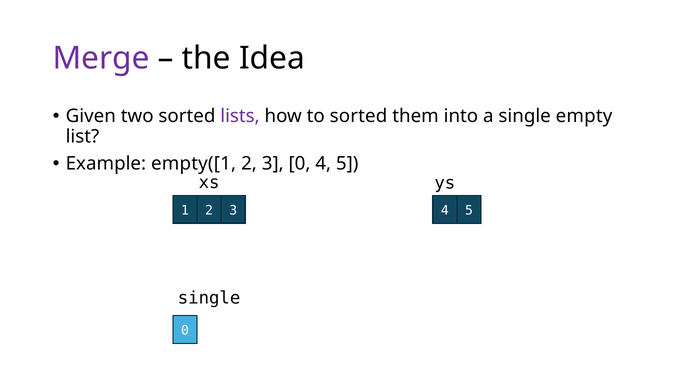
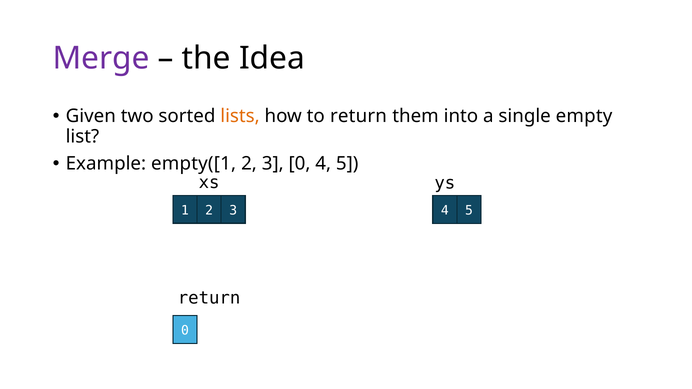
lists colour: purple -> orange (240, 116)
to sorted: sorted -> return (358, 116)
single: single -> return (209, 298)
